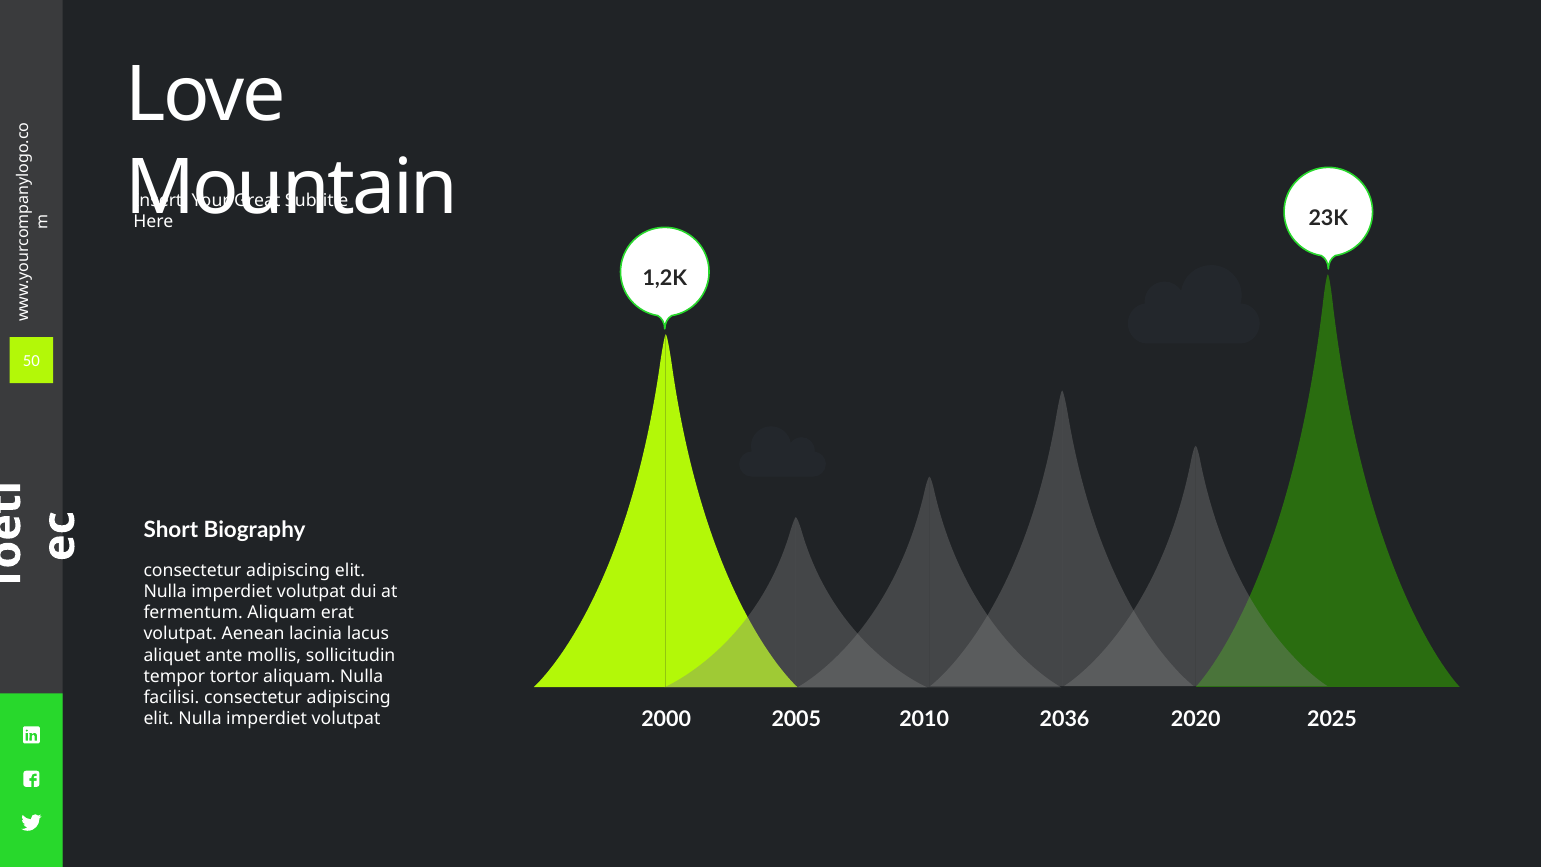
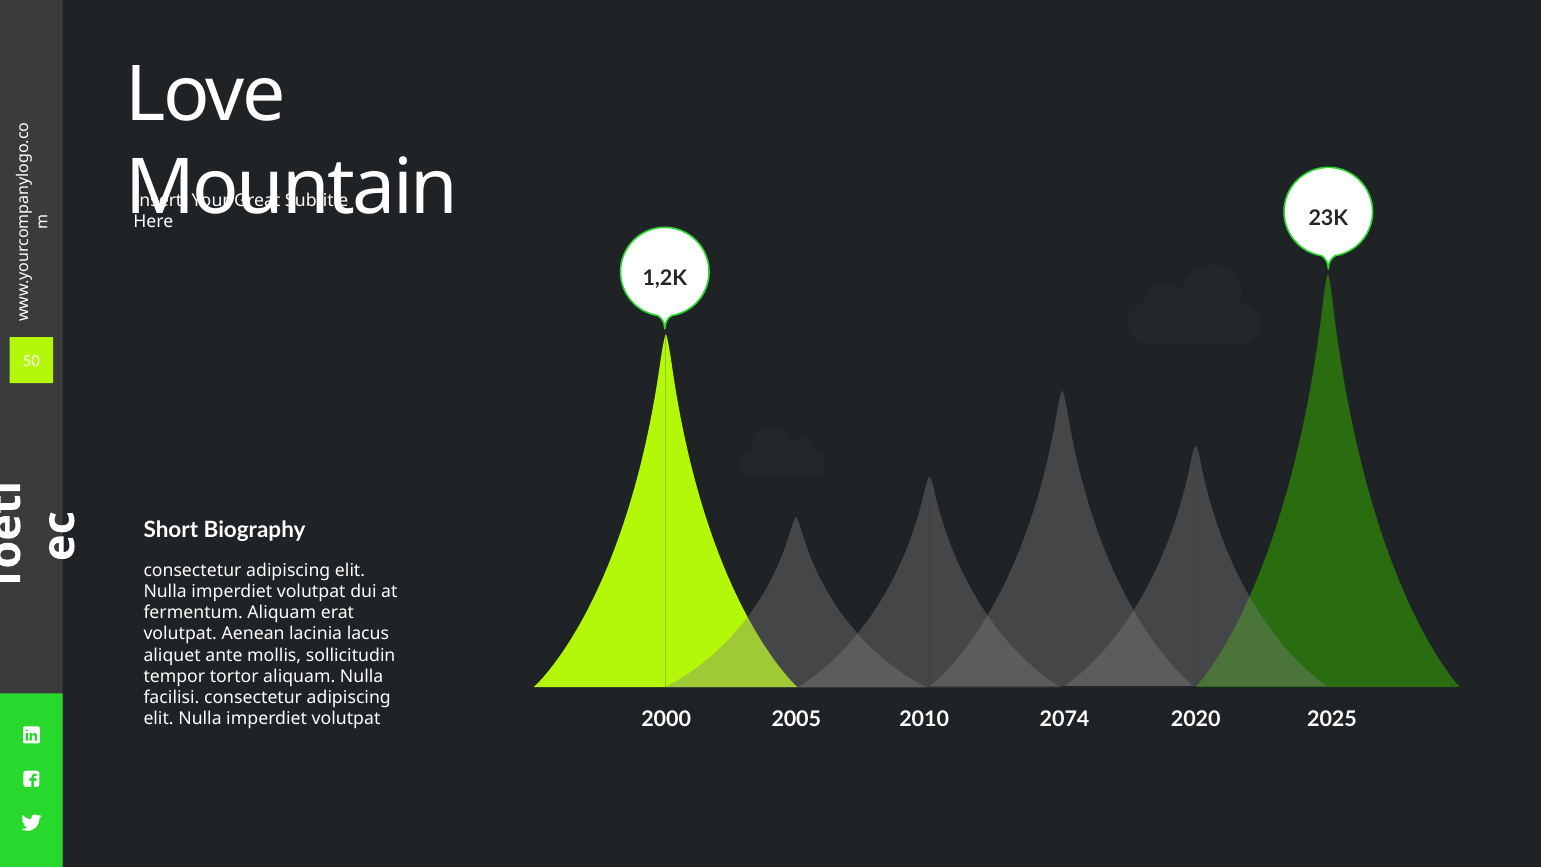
2036: 2036 -> 2074 (1065, 719)
